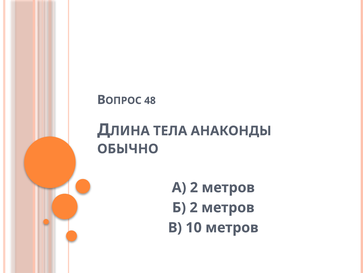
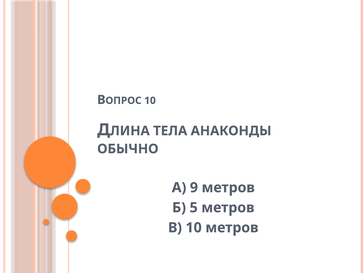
48: 48 -> 10 (150, 100)
А 2: 2 -> 9 (194, 187)
Б 2: 2 -> 5 (194, 207)
